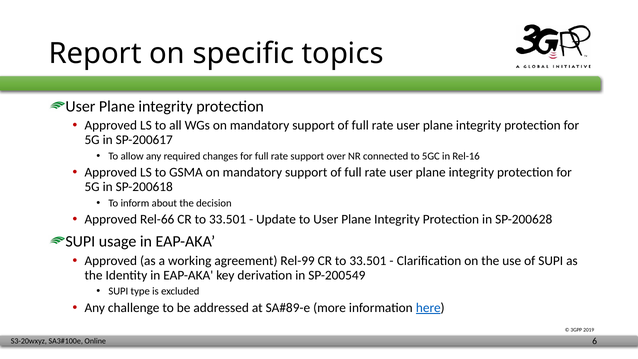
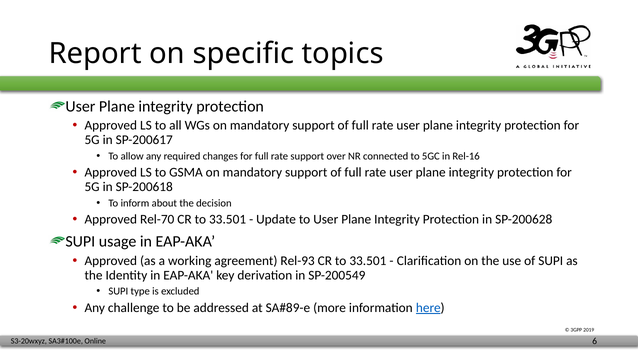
Rel-66: Rel-66 -> Rel-70 (157, 219)
Rel-99: Rel-99 -> Rel-93 (298, 261)
